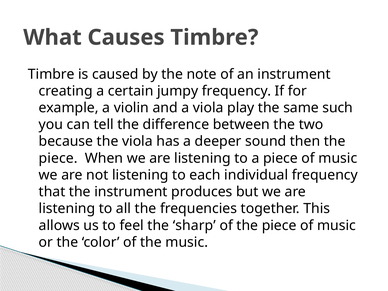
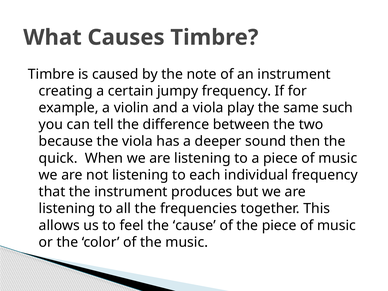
piece: piece -> quick (58, 158)
sharp: sharp -> cause (194, 225)
